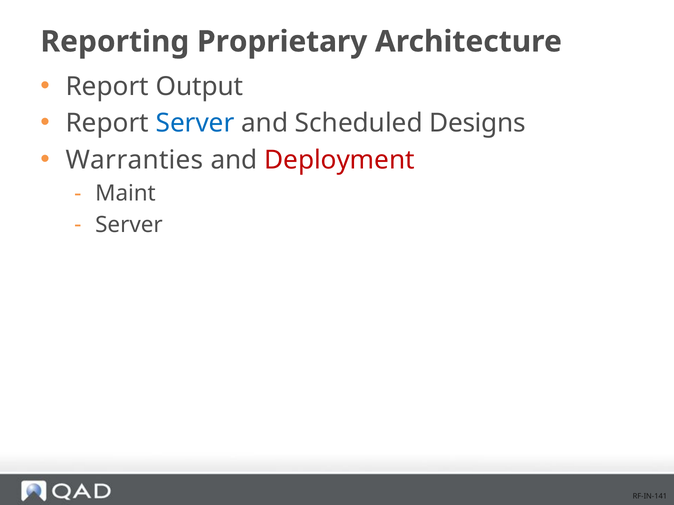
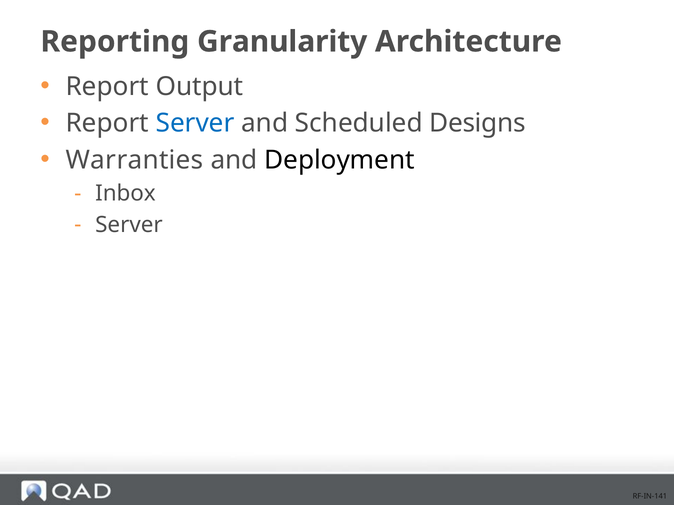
Proprietary: Proprietary -> Granularity (282, 42)
Deployment colour: red -> black (339, 160)
Maint: Maint -> Inbox (125, 194)
